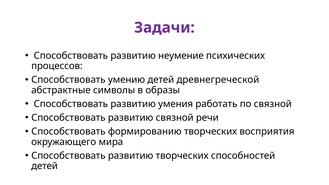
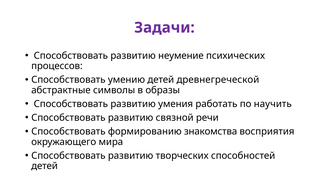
по связной: связной -> научить (273, 104)
формированию творческих: творческих -> знакомства (211, 132)
